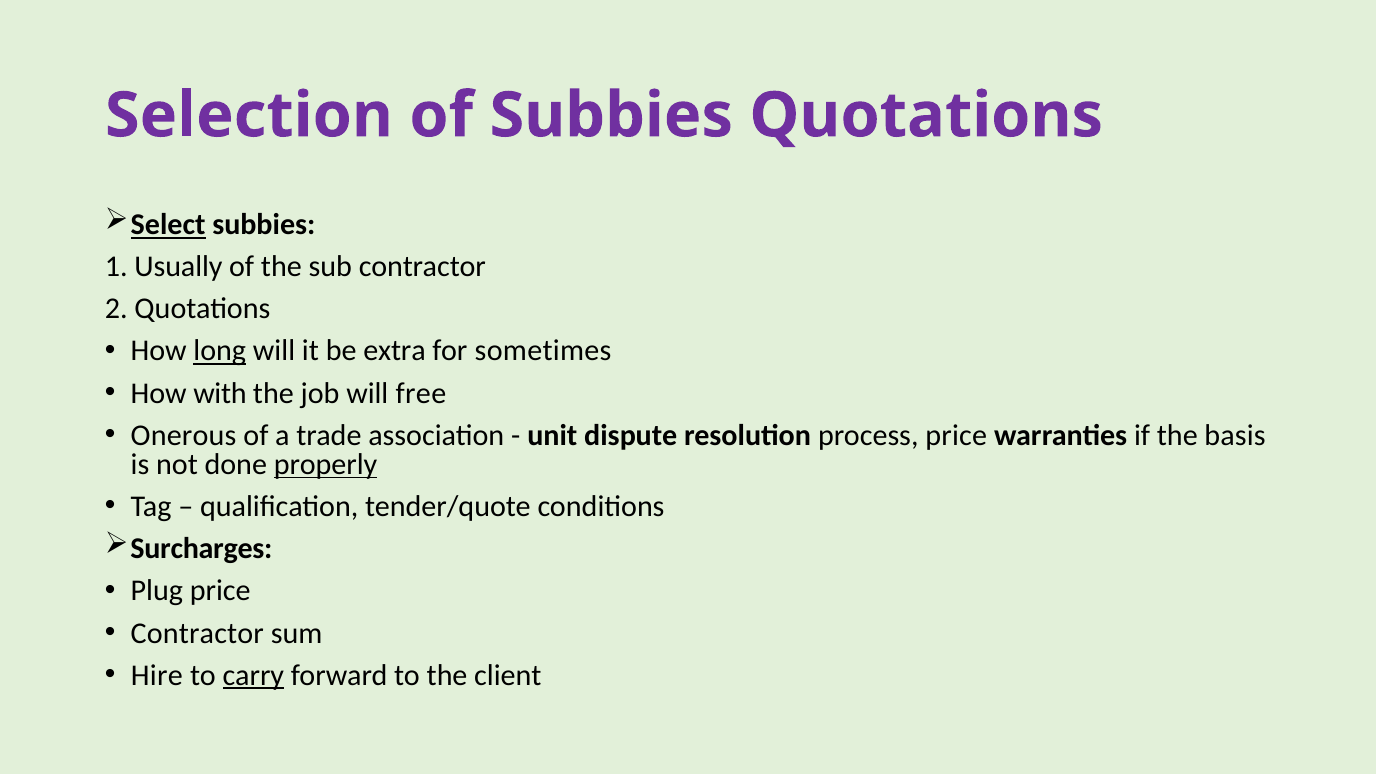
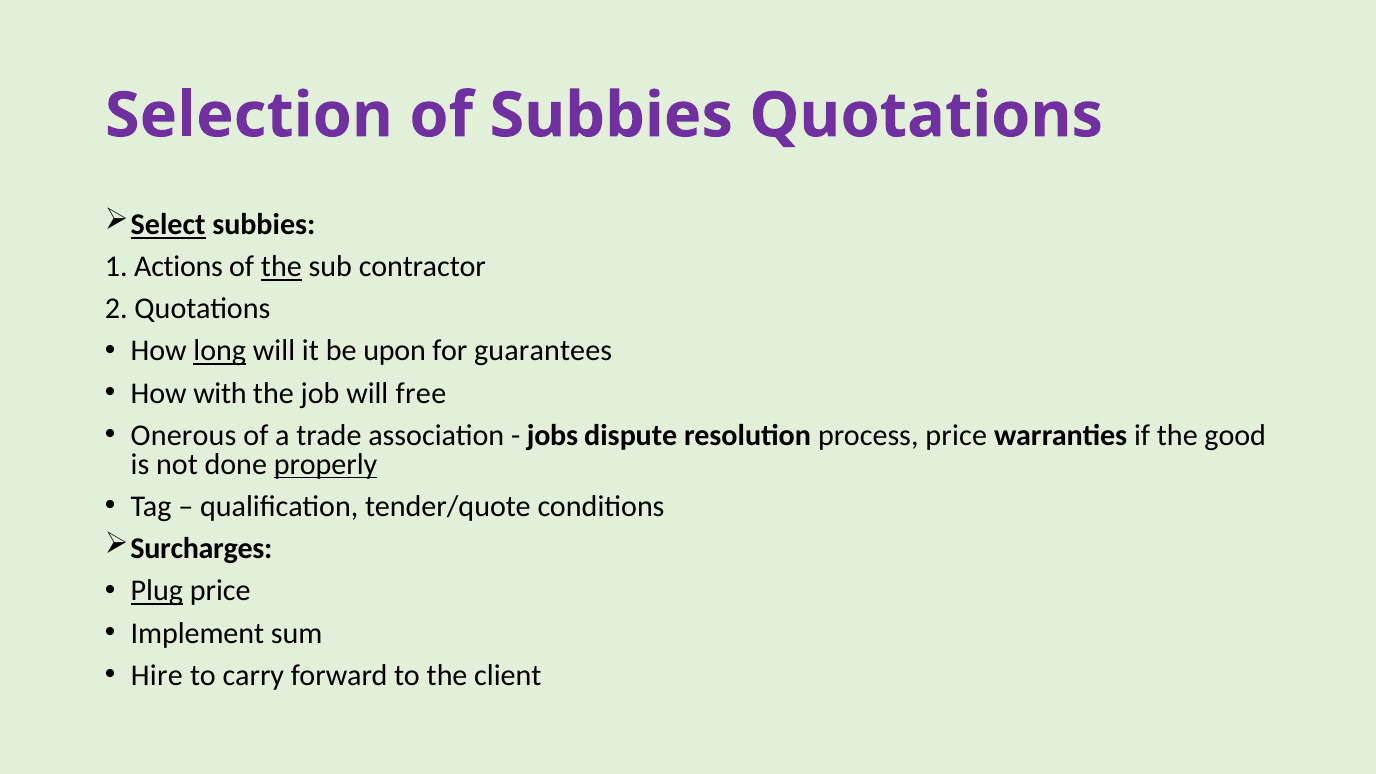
Usually: Usually -> Actions (179, 267)
the underline: none -> present (281, 267)
extra: extra -> upon (395, 351)
sometimes: sometimes -> guarantees (543, 351)
unit: unit -> jobs (553, 435)
basis: basis -> good (1235, 435)
Plug underline: none -> present (157, 591)
Contractor: Contractor -> Implement (197, 633)
carry underline: present -> none (253, 675)
